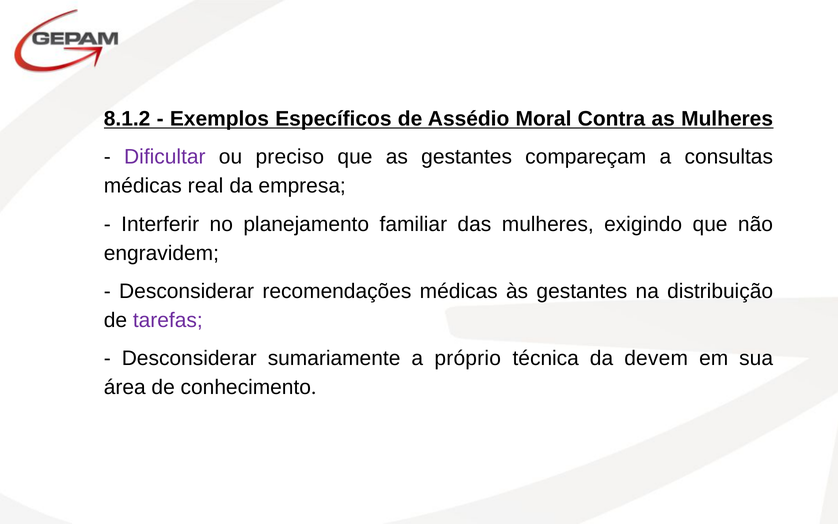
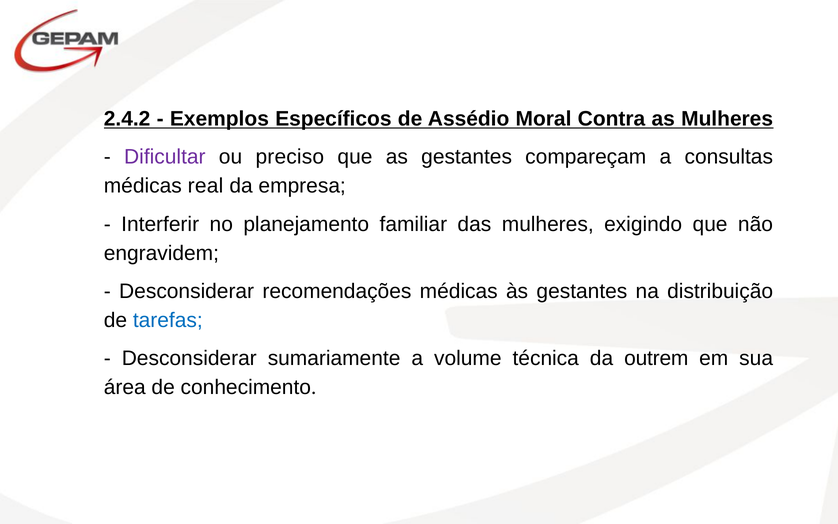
8.1.2: 8.1.2 -> 2.4.2 (127, 119)
tarefas colour: purple -> blue (168, 320)
próprio: próprio -> volume (468, 358)
devem: devem -> outrem (656, 358)
